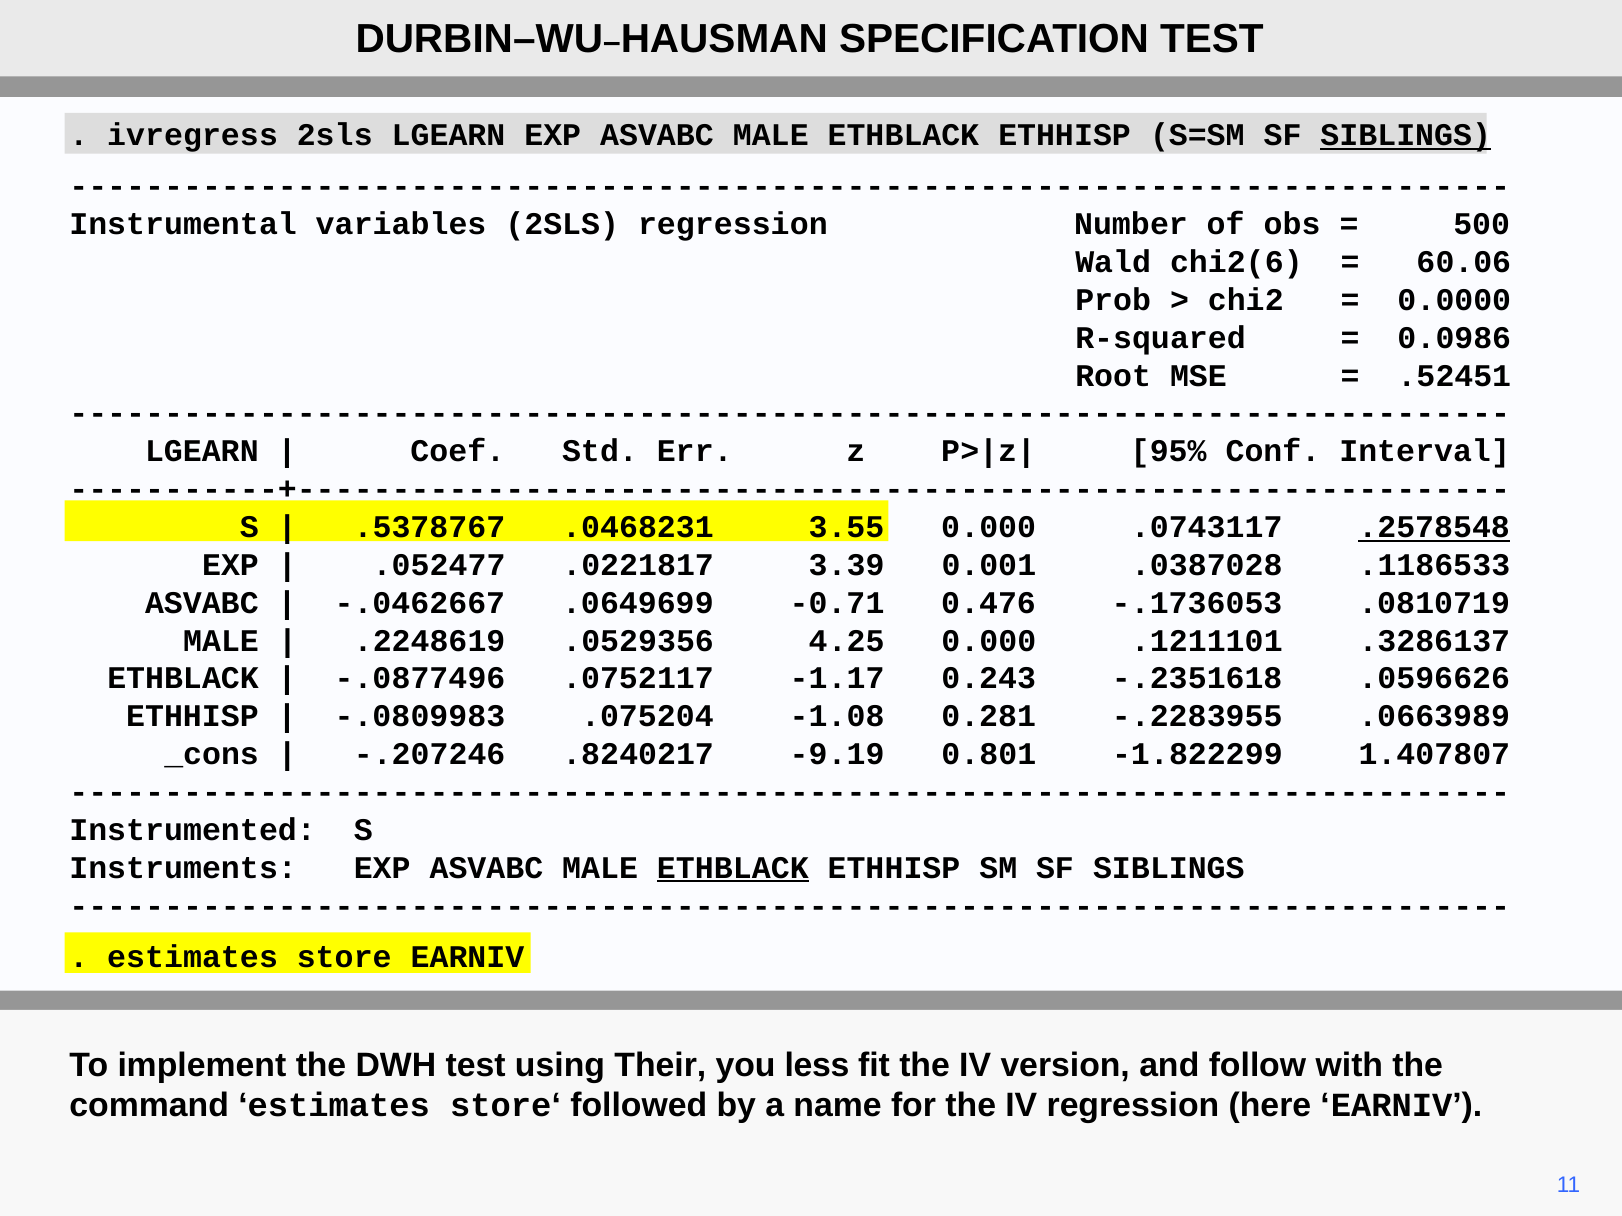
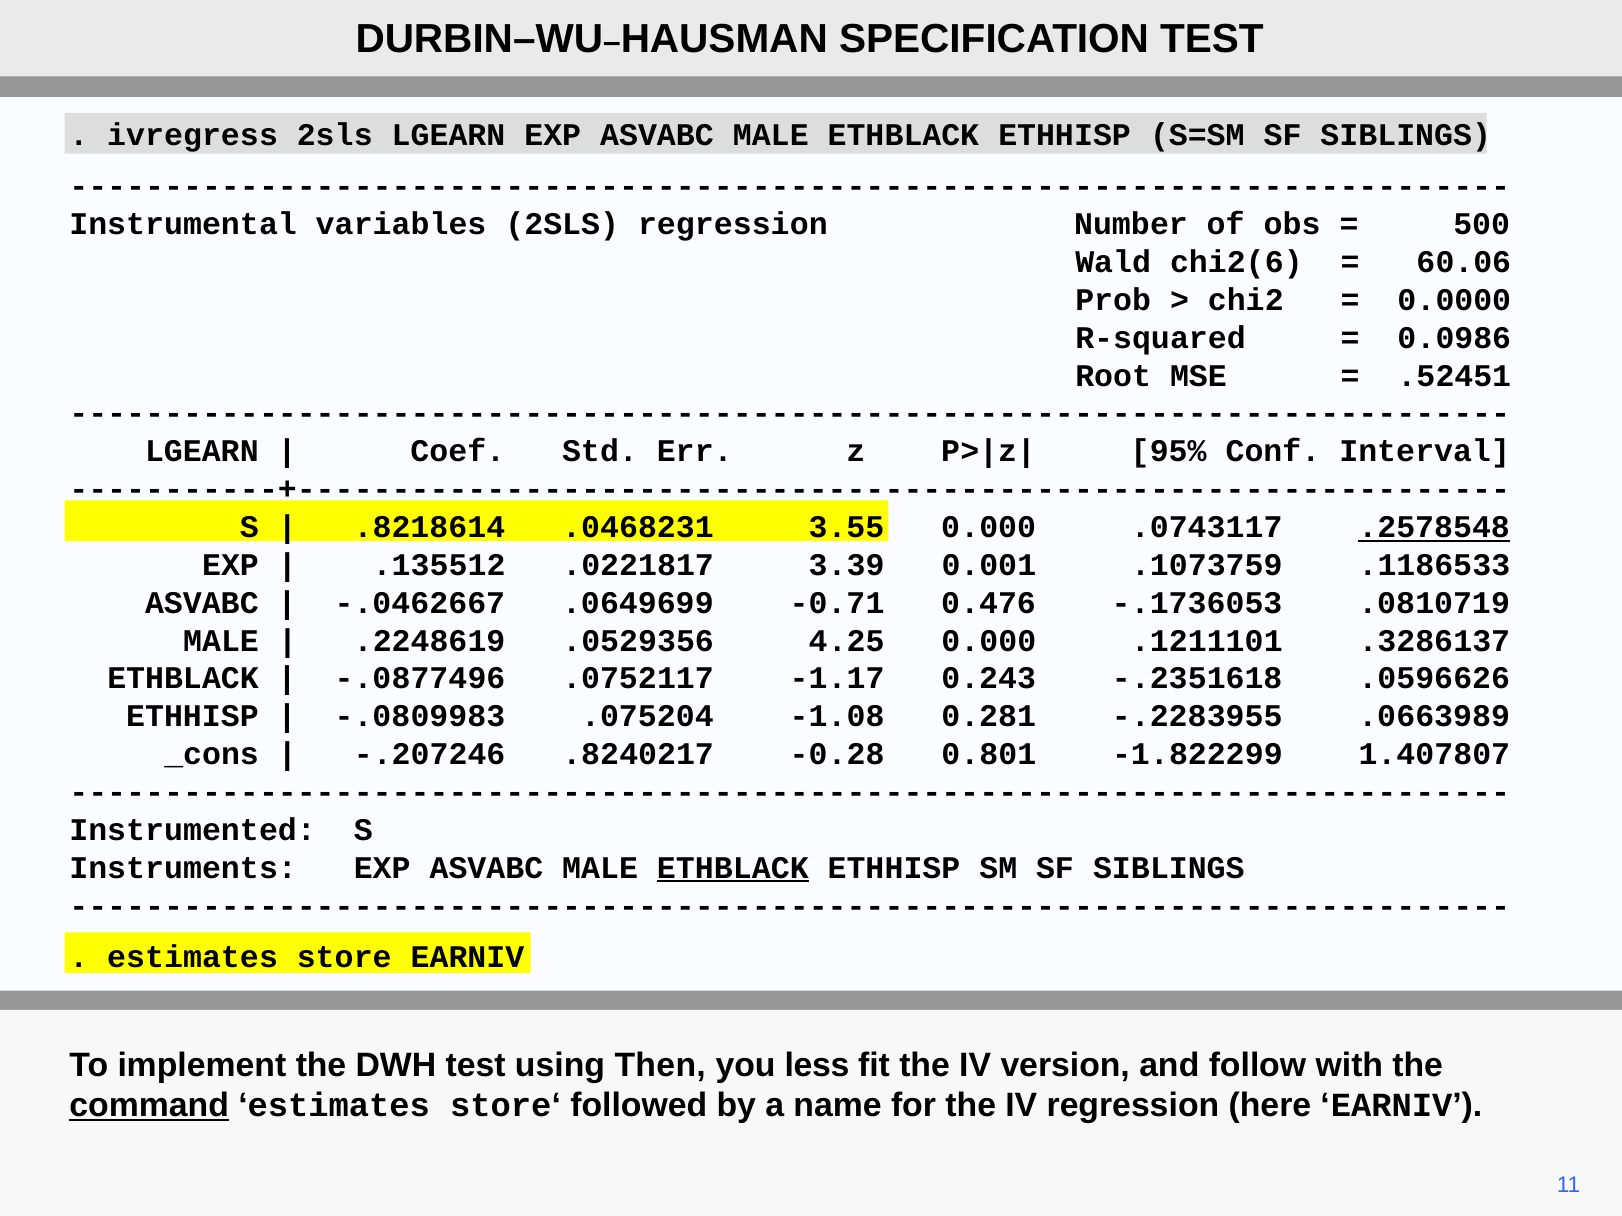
SIBLINGS underline: present -> none (1406, 135)
.5378767: .5378767 -> .8218614 (429, 527)
.052477: .052477 -> .135512 (439, 565)
.0387028: .0387028 -> .1073759 (1207, 565)
-9.19: -9.19 -> -0.28 (837, 755)
Their: Their -> Then (660, 1066)
command underline: none -> present (149, 1106)
